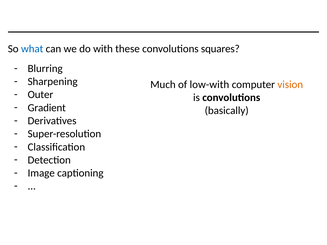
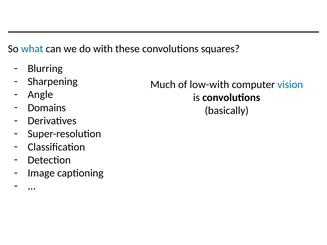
vision colour: orange -> blue (290, 85)
Outer: Outer -> Angle (40, 95)
Gradient: Gradient -> Domains (47, 108)
